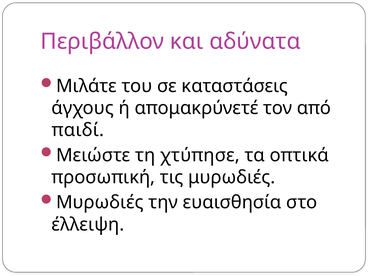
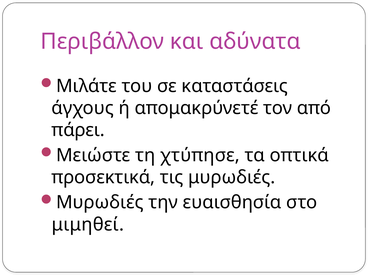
παιδί: παιδί -> πάρει (78, 130)
προσωπική: προσωπική -> προσεκτικά (103, 177)
έλλειψη: έλλειψη -> μιμηθεί (88, 224)
